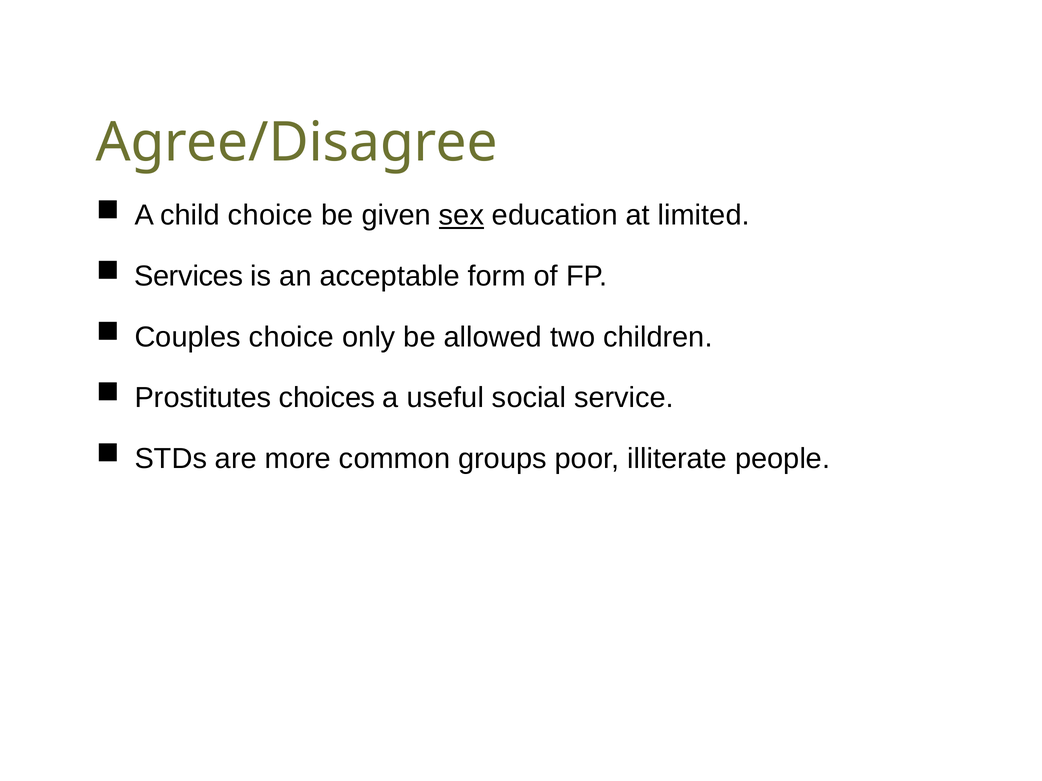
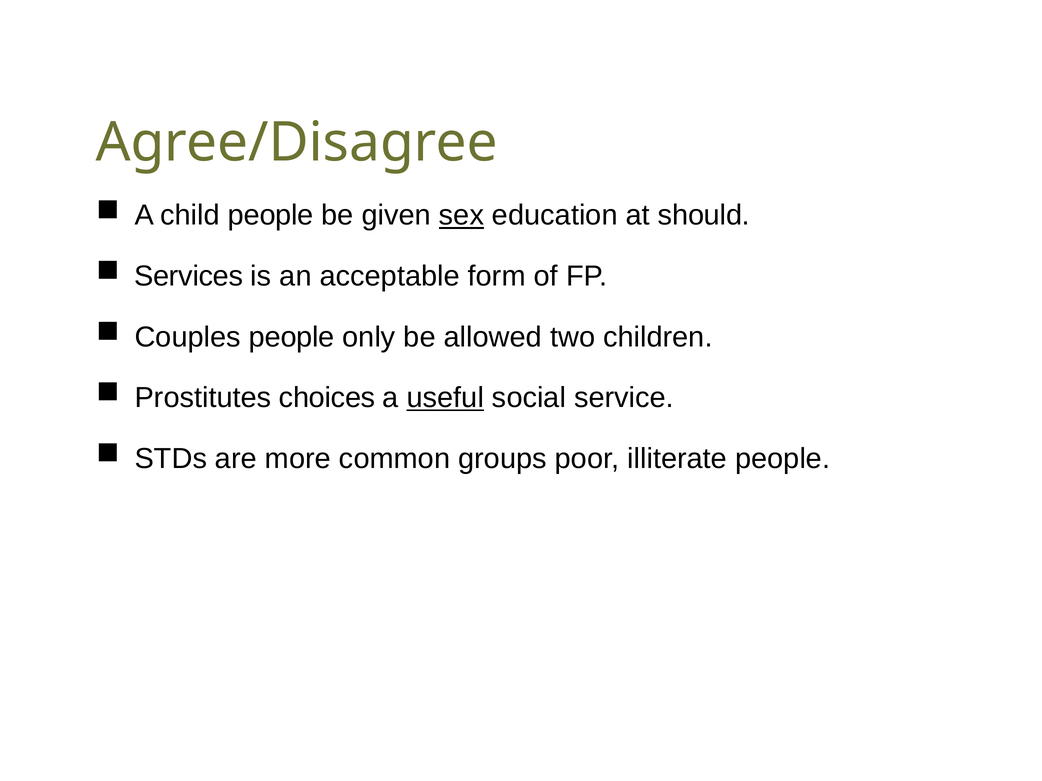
child choice: choice -> people (271, 216)
limited: limited -> should (704, 216)
Couples choice: choice -> people (292, 337)
useful underline: none -> present (445, 398)
